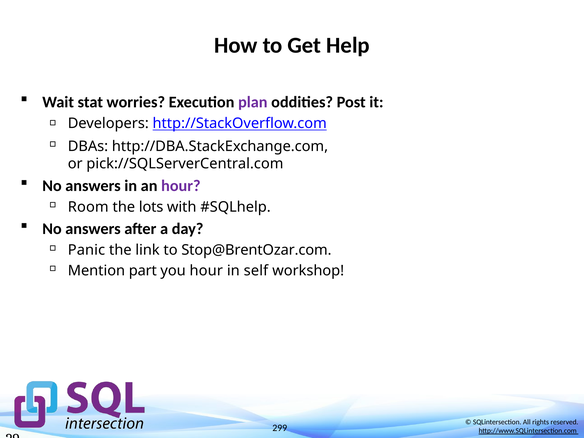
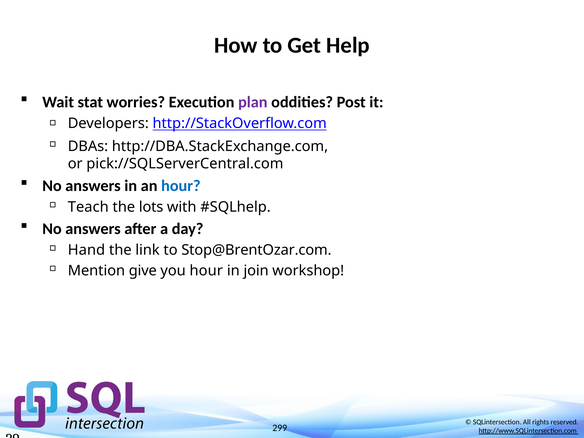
hour colour: purple -> blue (181, 186)
Room: Room -> Teach (88, 207)
Panic: Panic -> Hand (86, 250)
part: part -> give (143, 271)
self: self -> join (256, 271)
